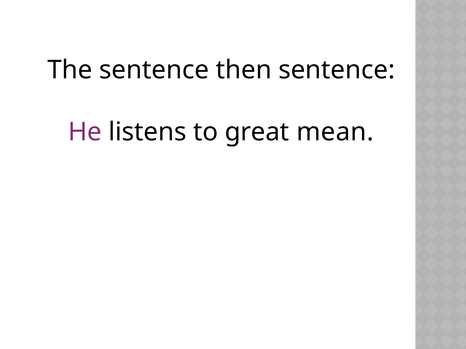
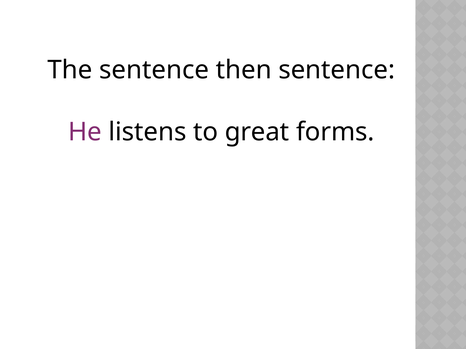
mean: mean -> forms (335, 132)
